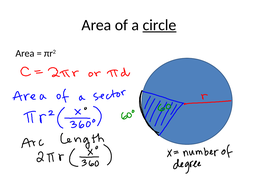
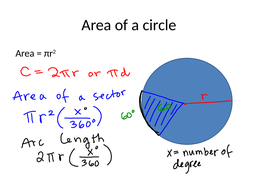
circle underline: present -> none (160, 25)
